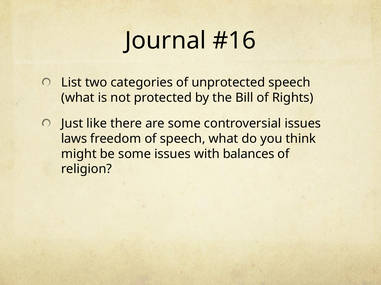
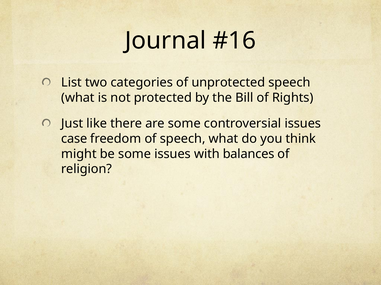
laws: laws -> case (74, 139)
